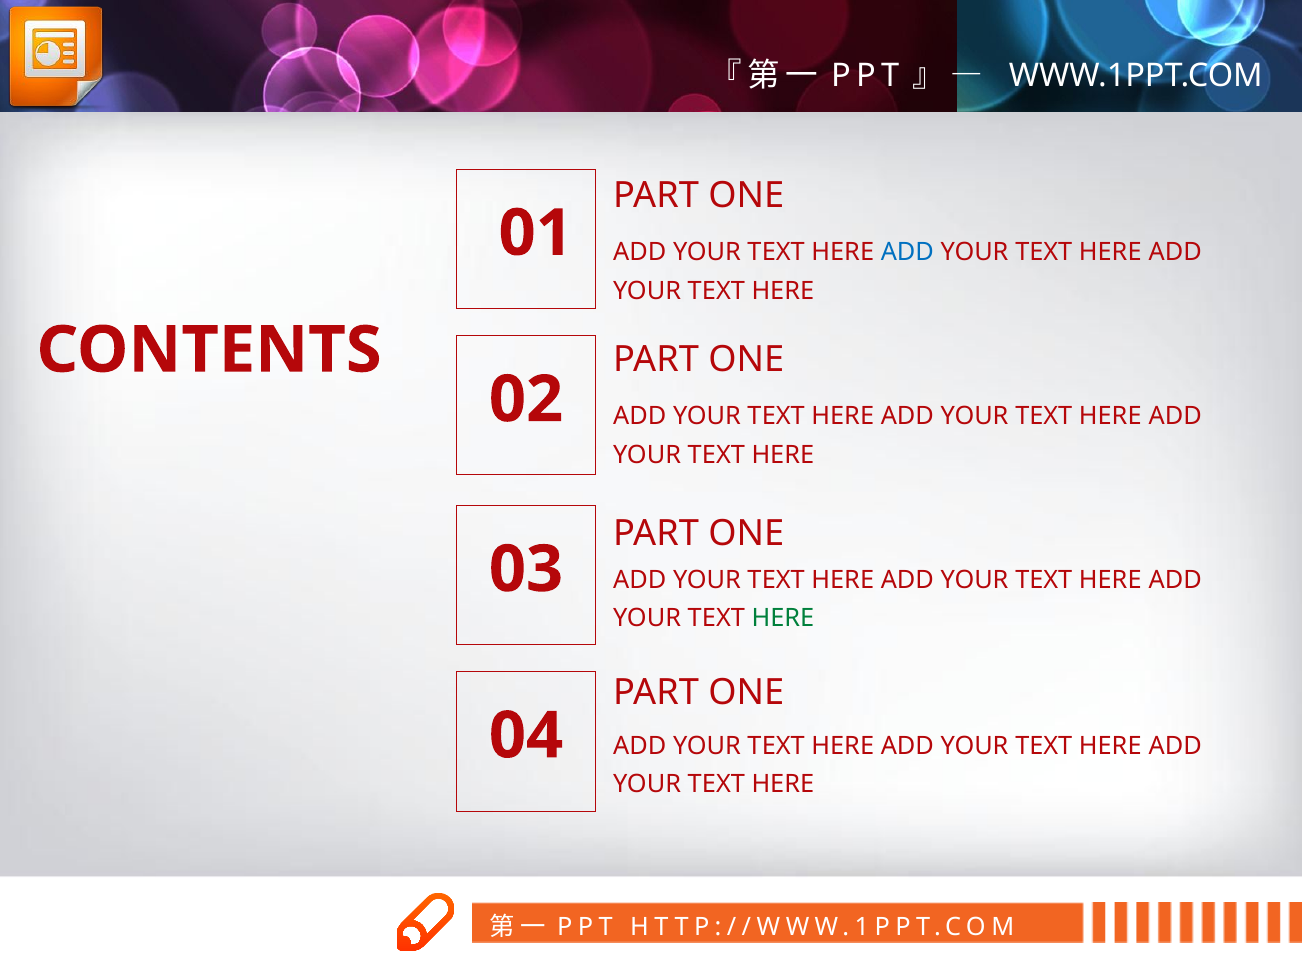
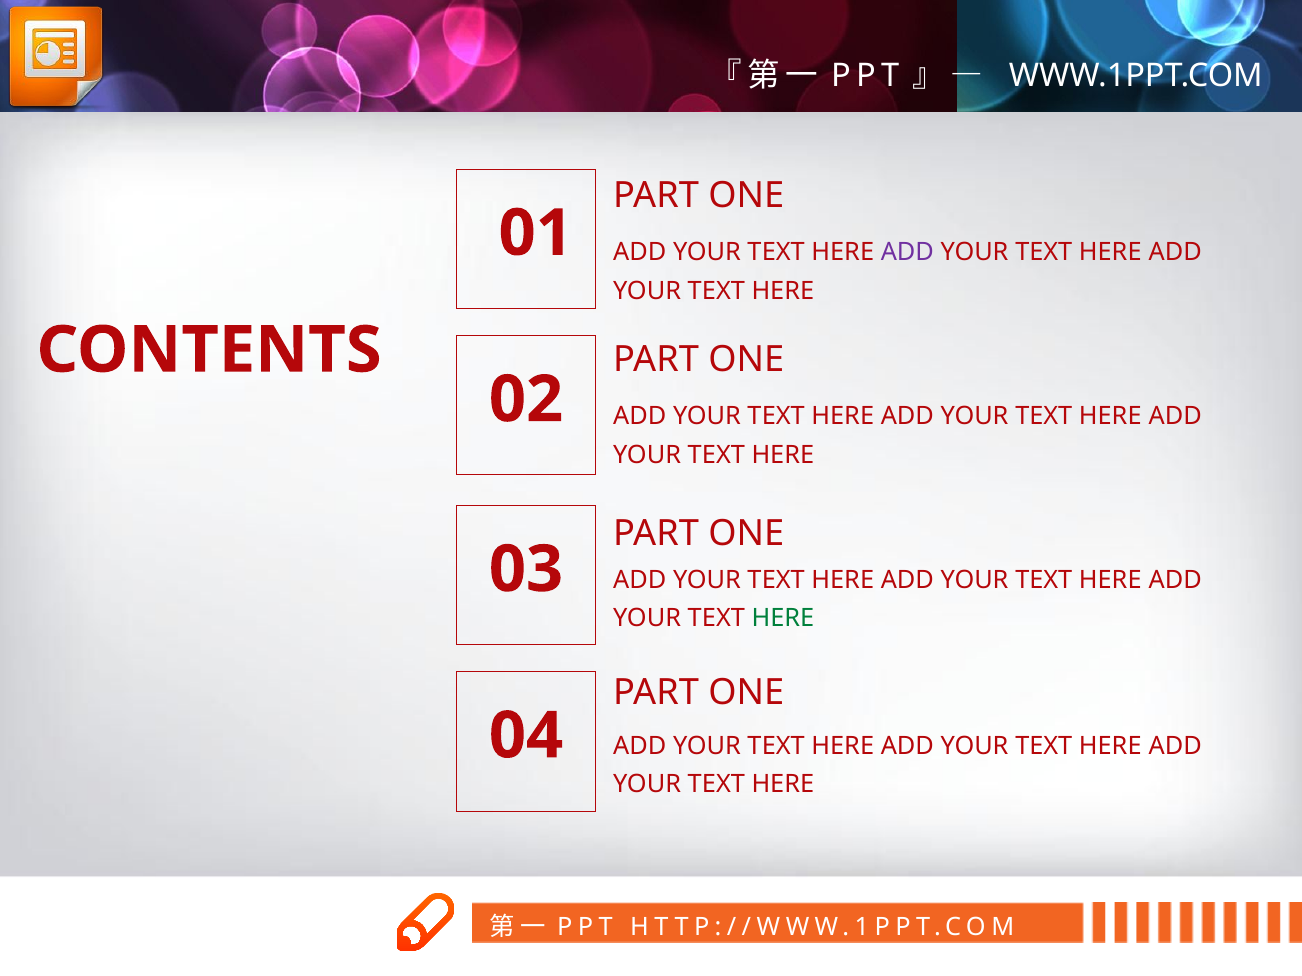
ADD colour: blue -> purple (907, 253)
